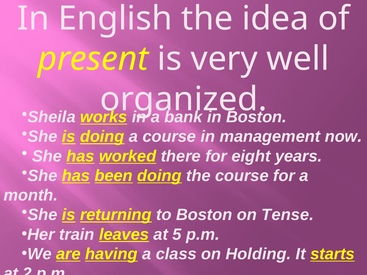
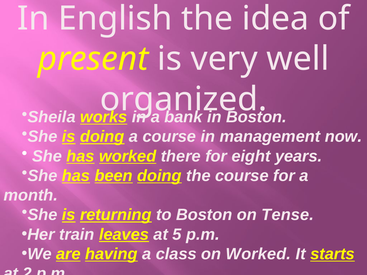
on Holding: Holding -> Worked (258, 254)
